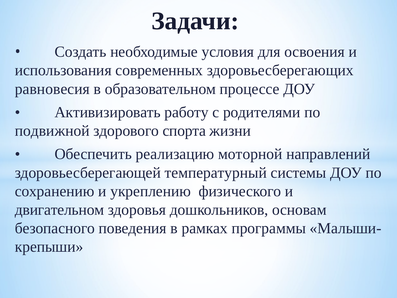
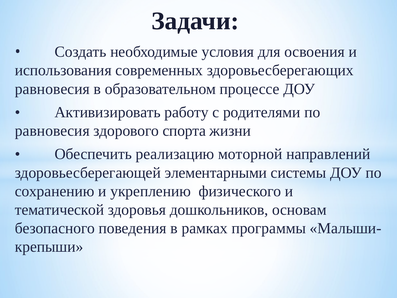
подвижной: подвижной -> равновесия (52, 131)
температурный: температурный -> элементарными (216, 173)
двигательном: двигательном -> тематической (59, 210)
